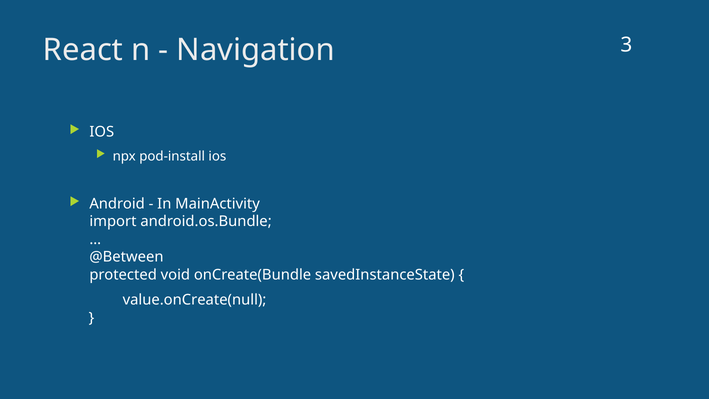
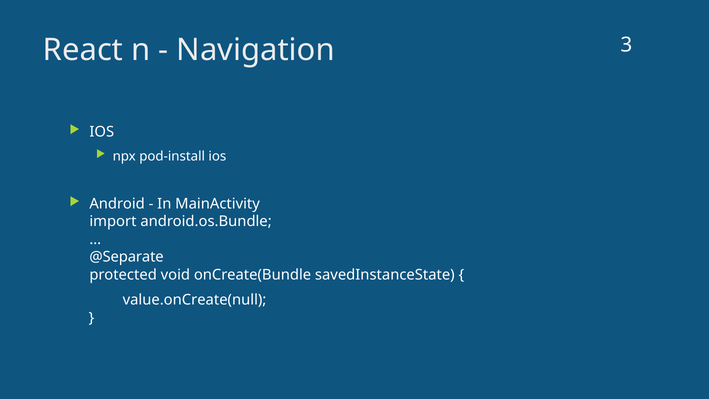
@Between: @Between -> @Separate (127, 257)
